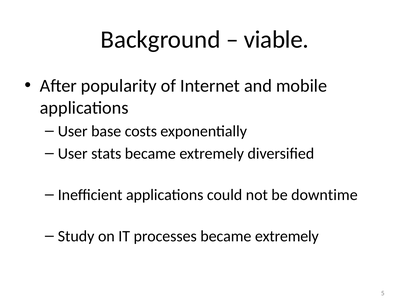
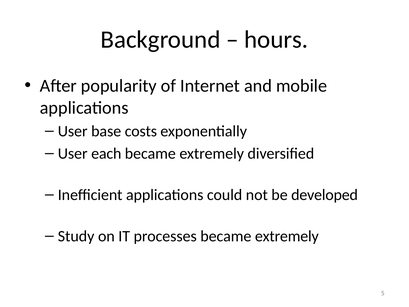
viable: viable -> hours (276, 40)
stats: stats -> each (106, 153)
downtime: downtime -> developed (325, 195)
